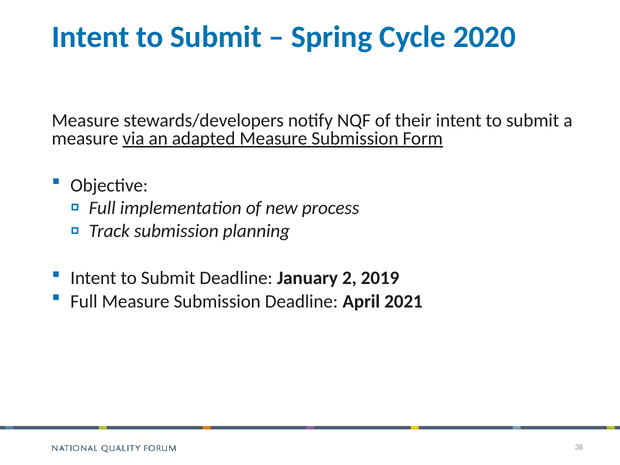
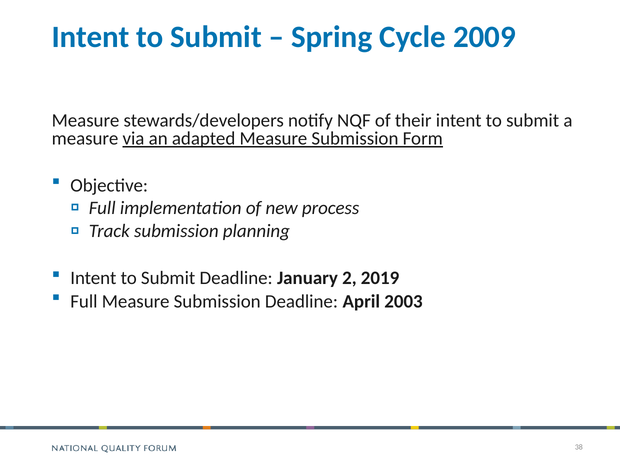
2020: 2020 -> 2009 (484, 37)
2021: 2021 -> 2003 (404, 301)
